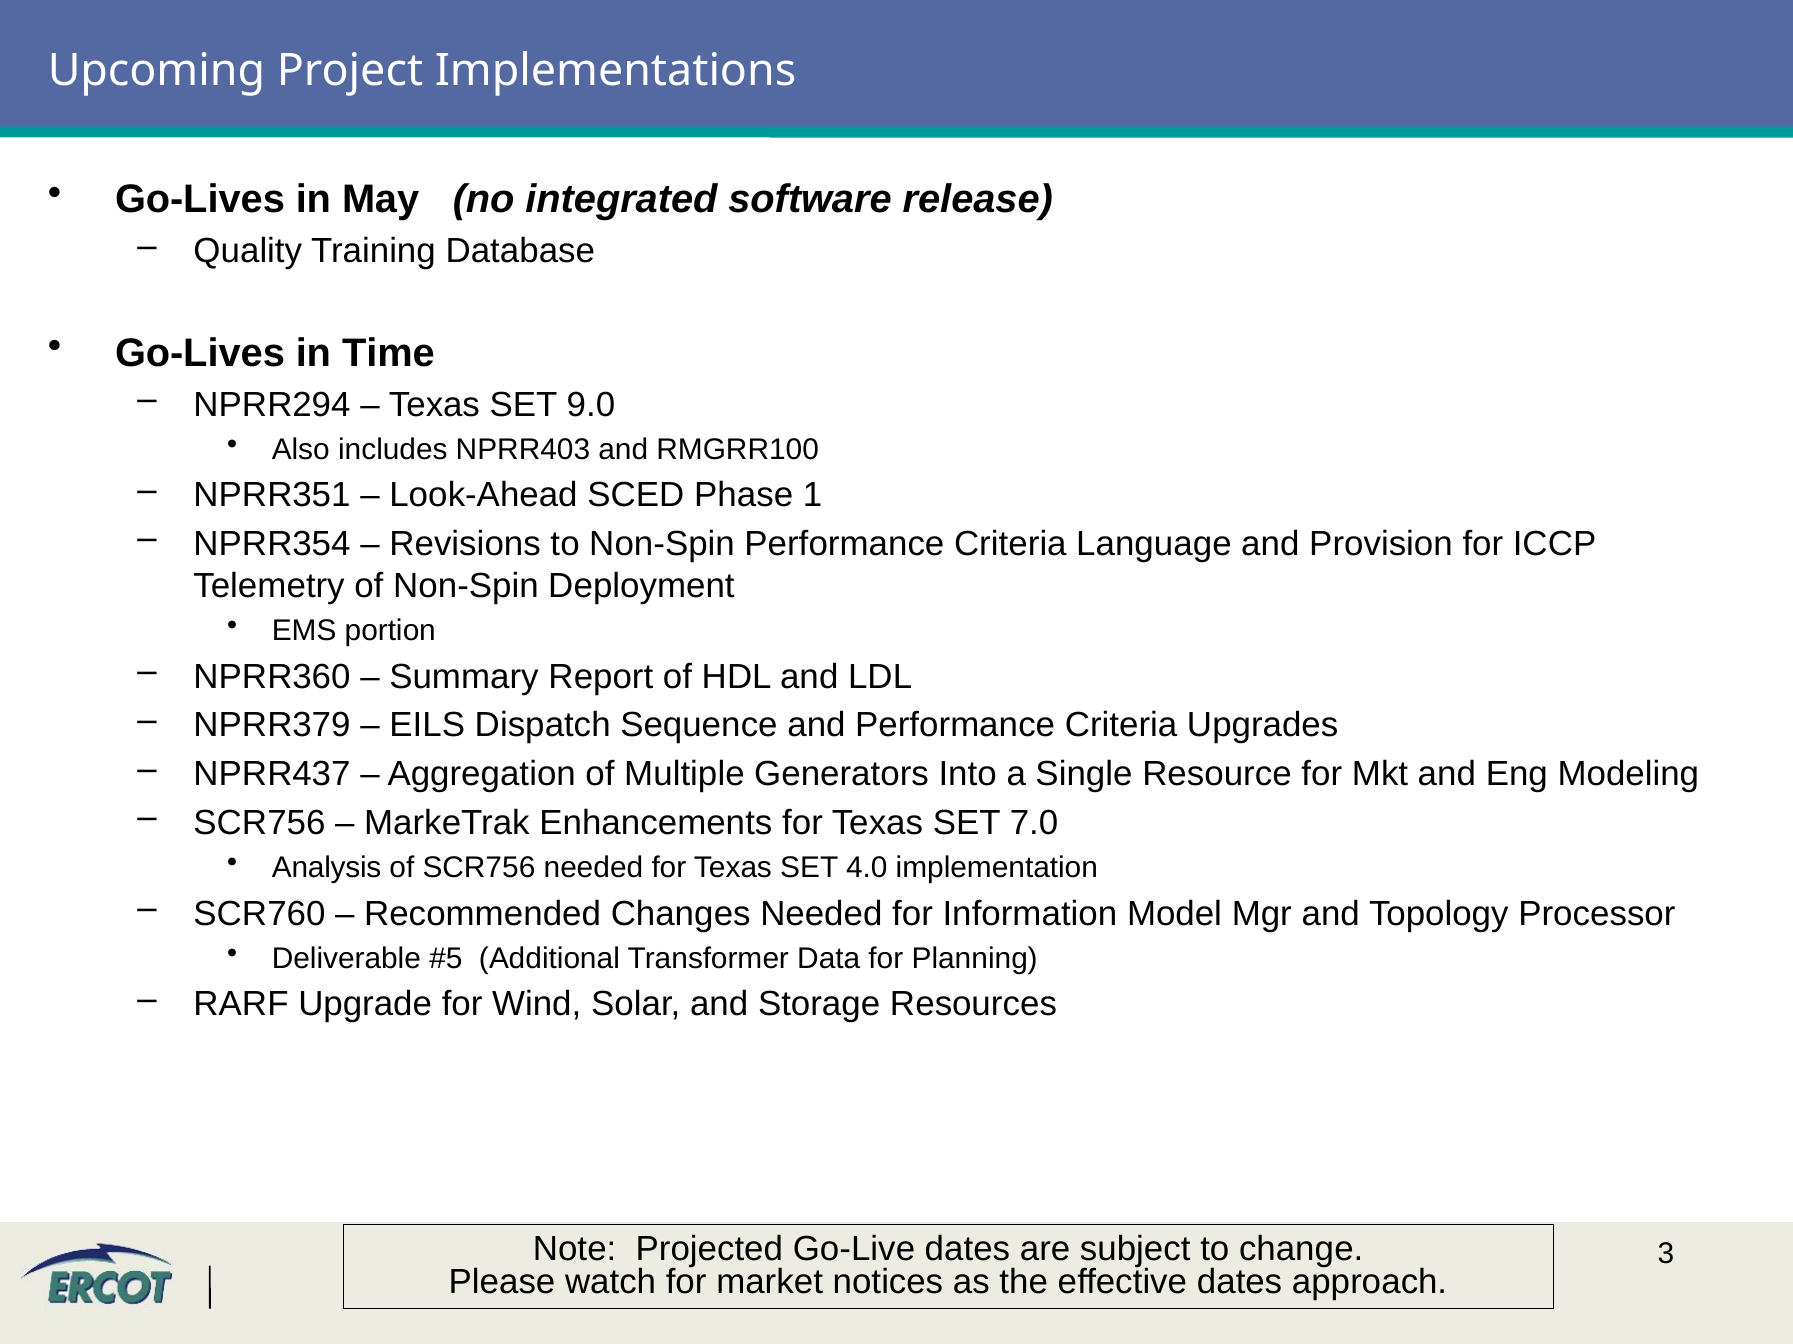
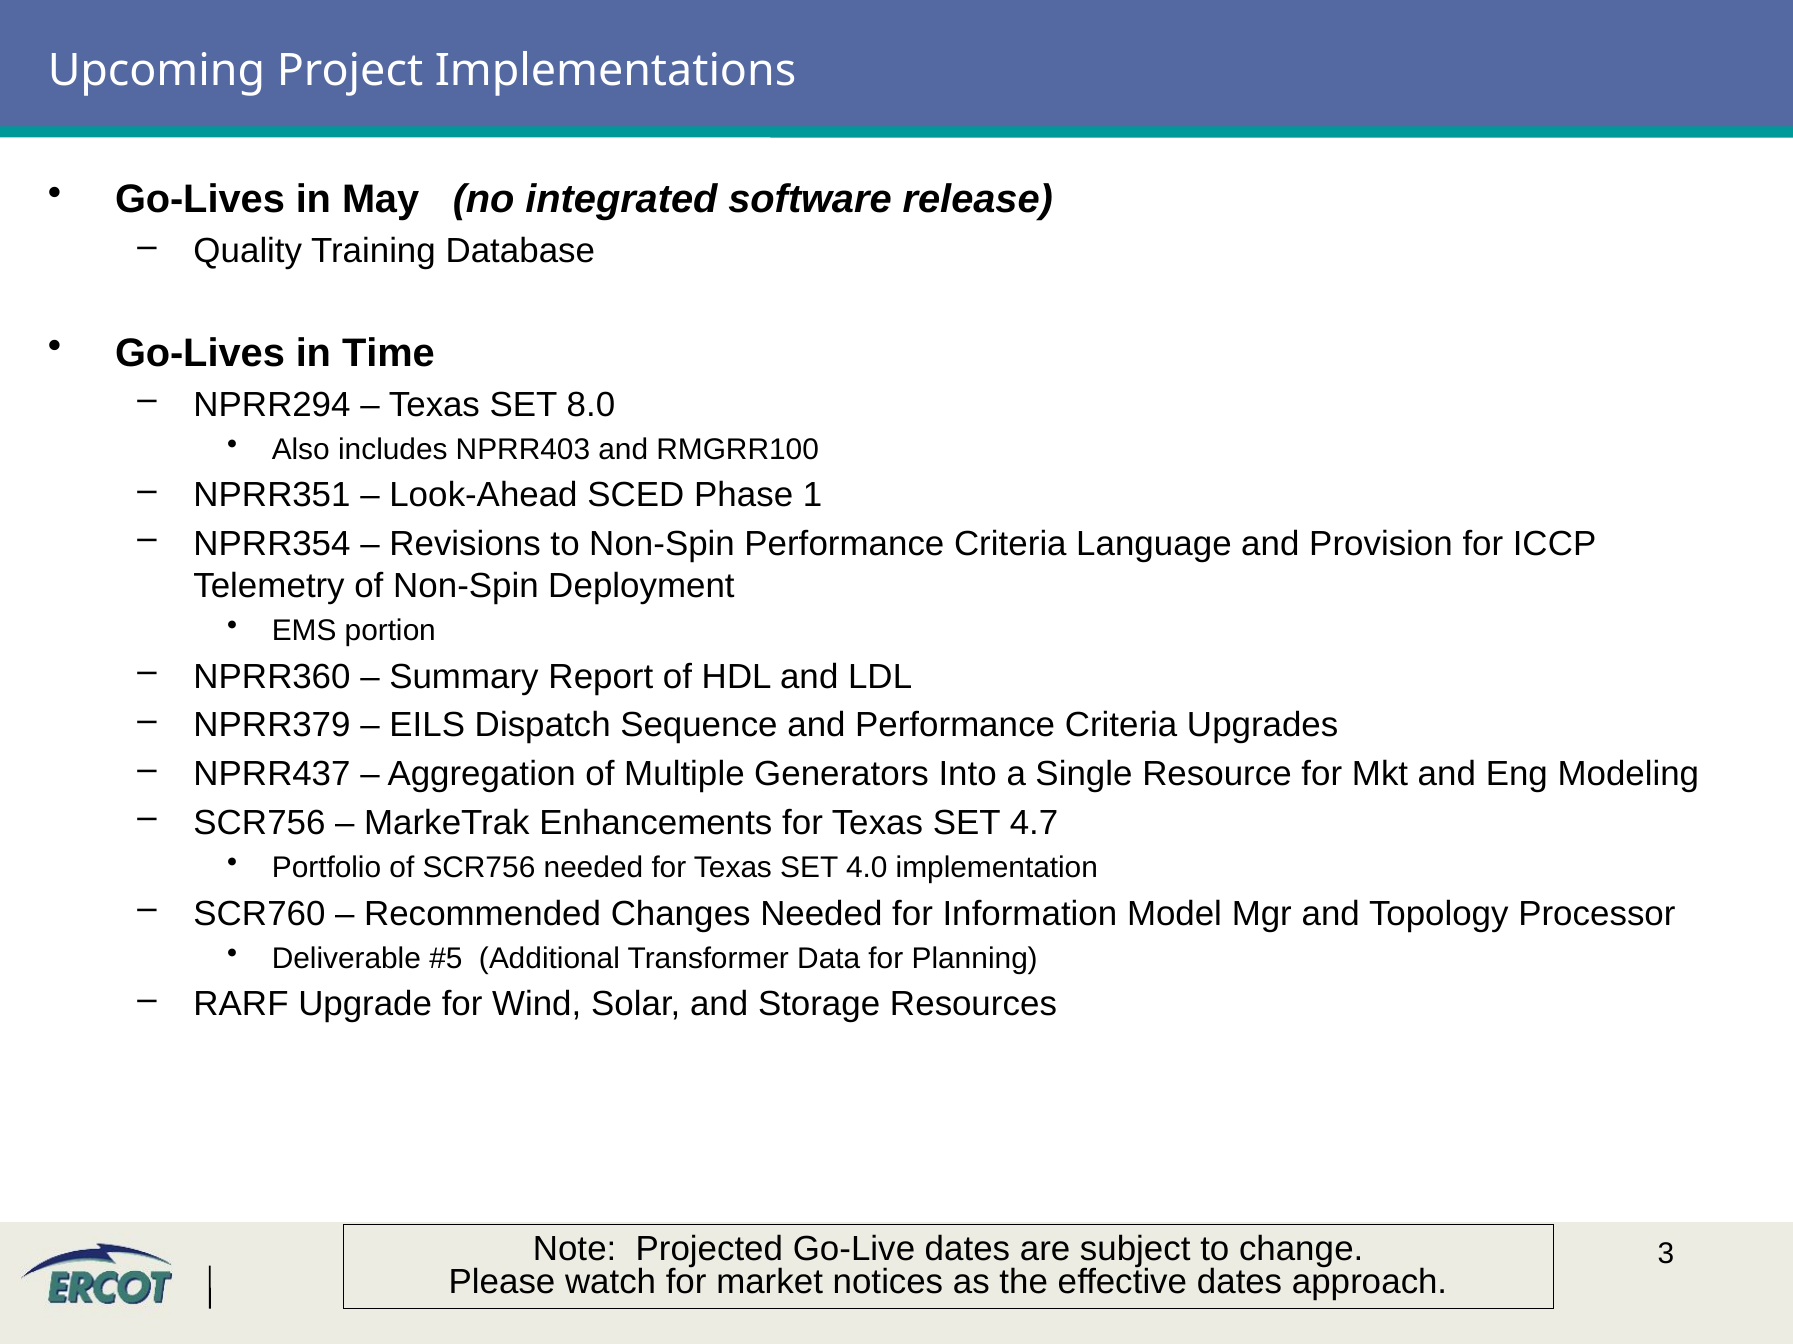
9.0: 9.0 -> 8.0 (591, 405)
7.0: 7.0 -> 4.7 (1034, 824)
Analysis: Analysis -> Portfolio (327, 868)
